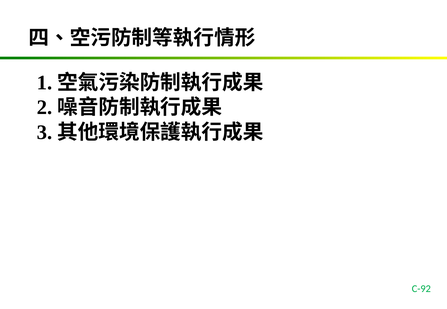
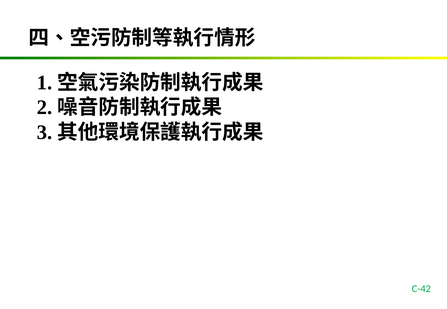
C-92: C-92 -> C-42 (421, 289)
